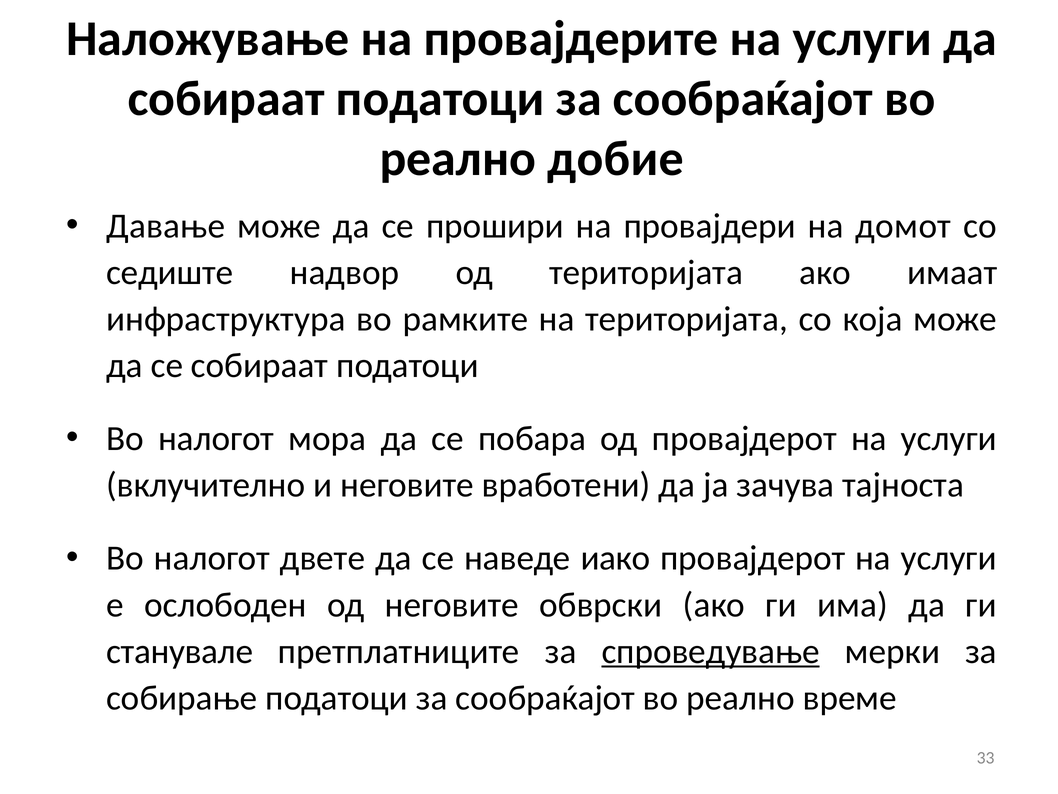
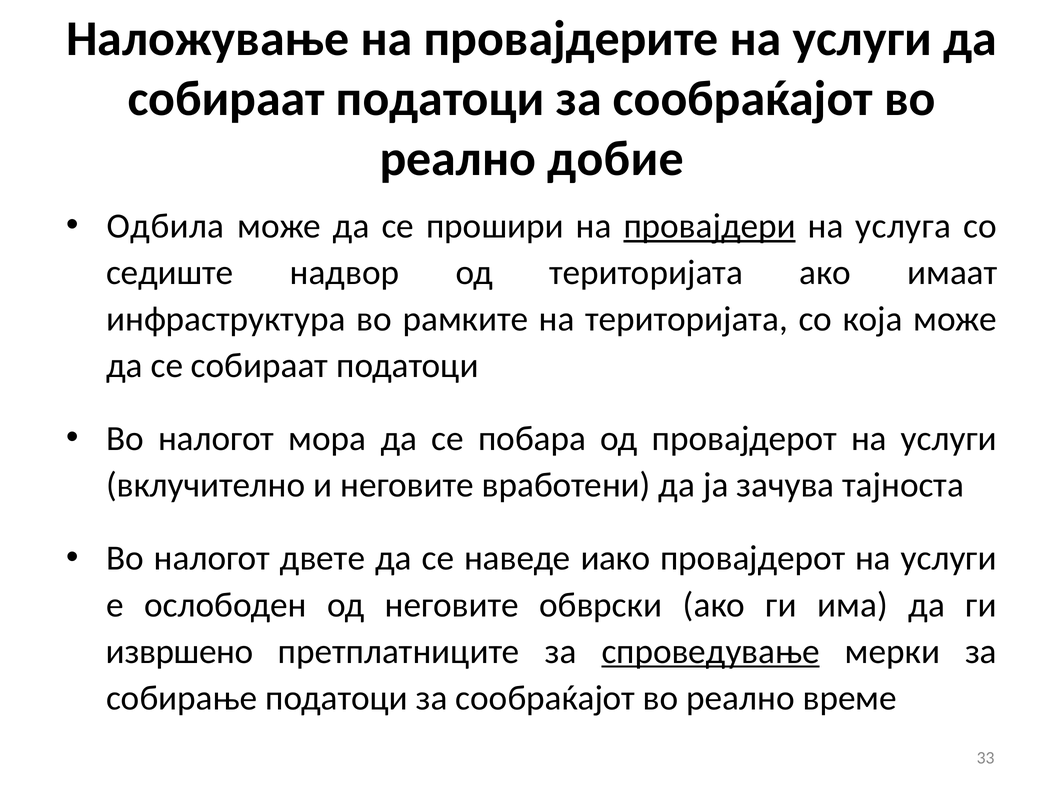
Давање: Давање -> Одбила (166, 226)
провајдери underline: none -> present (710, 226)
домот: домот -> услуга (903, 226)
станувале: станувале -> извршено (180, 651)
